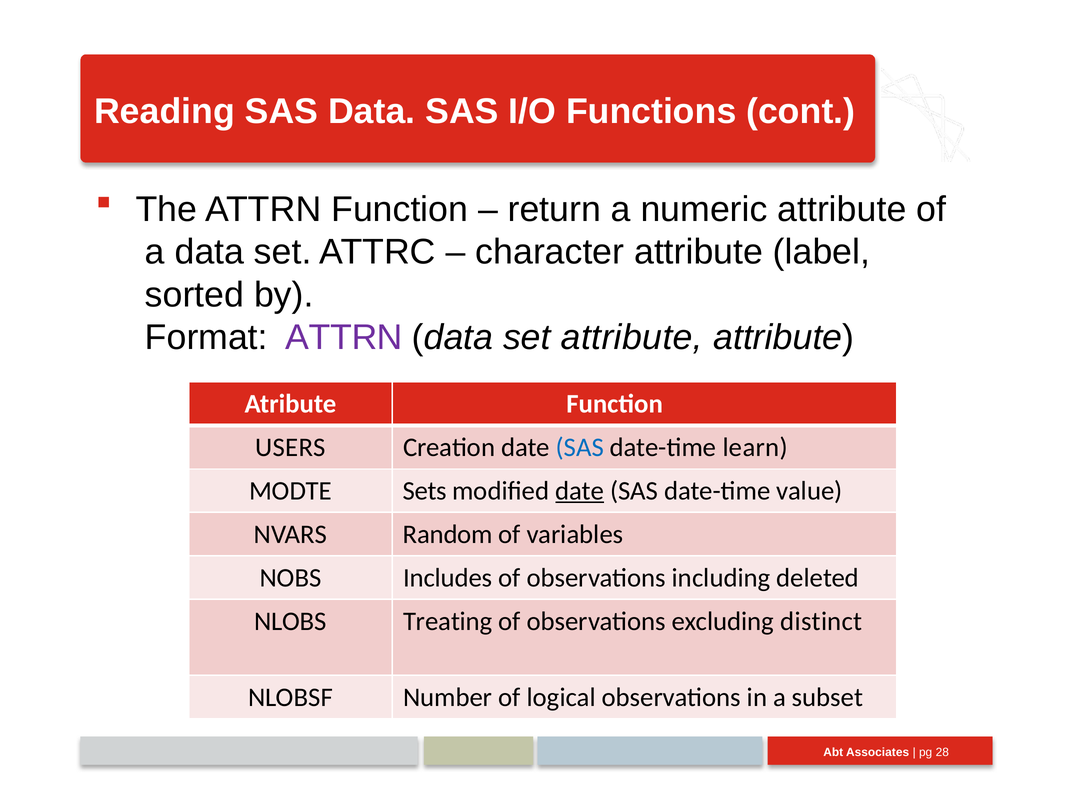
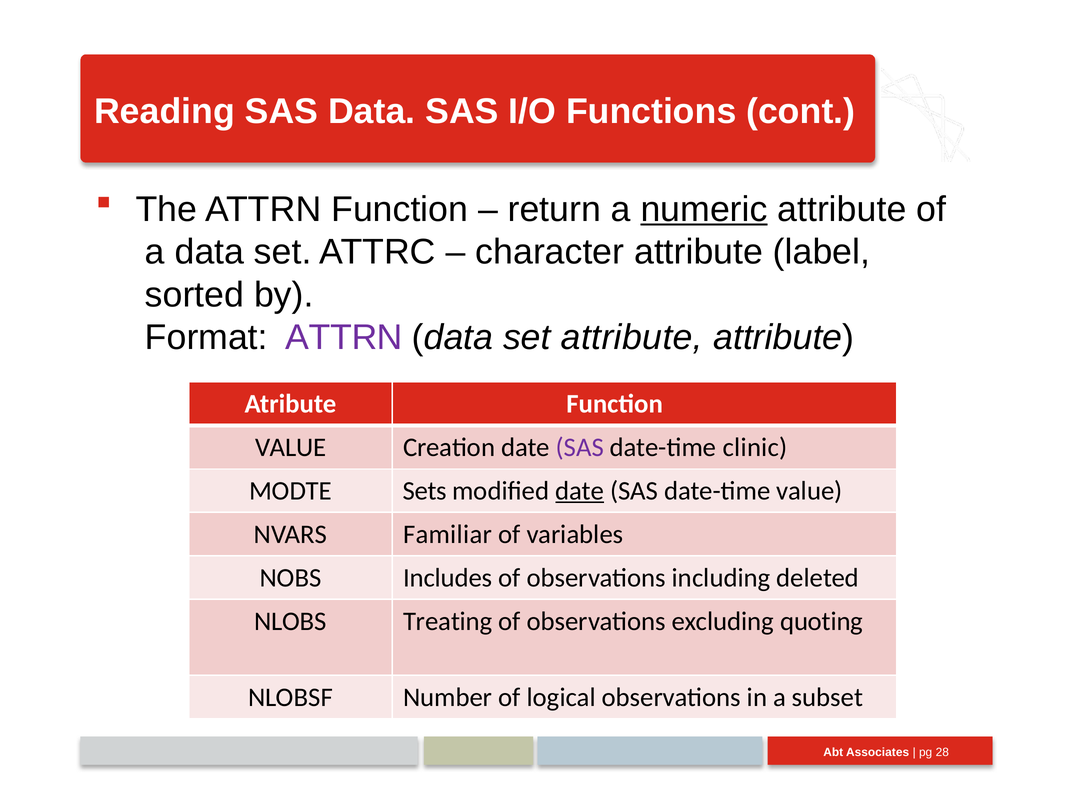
numeric underline: none -> present (704, 209)
USERS: USERS -> VALUE (291, 448)
SAS colour: blue -> purple (580, 448)
learn: learn -> clinic (755, 448)
Random: Random -> Familiar (447, 535)
distinct: distinct -> quoting (822, 621)
